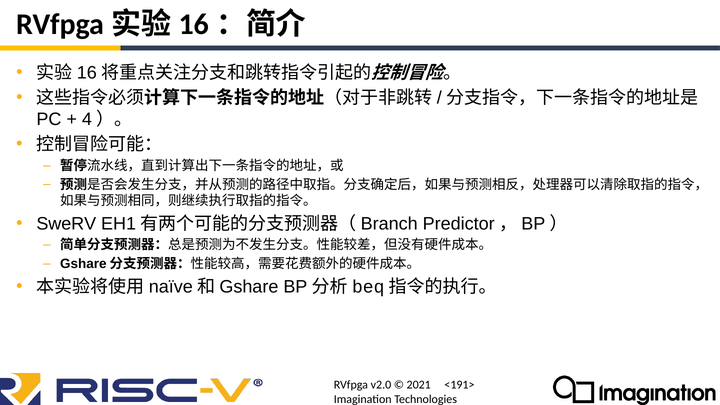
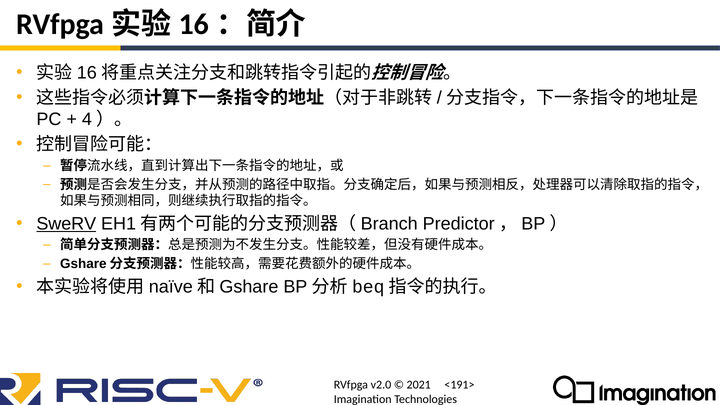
SweRV underline: none -> present (66, 224)
